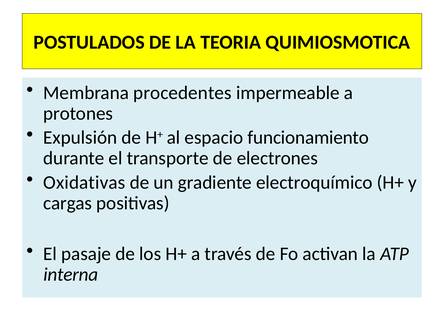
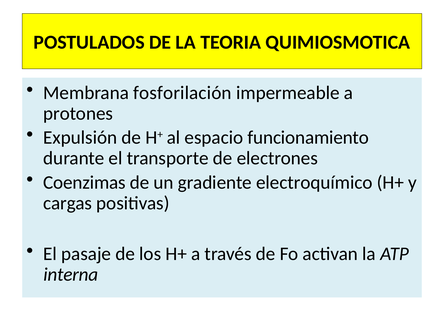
procedentes: procedentes -> fosforilación (182, 93)
Oxidativas: Oxidativas -> Coenzimas (84, 182)
